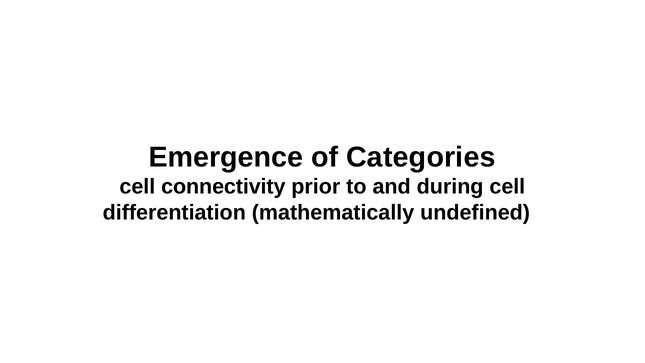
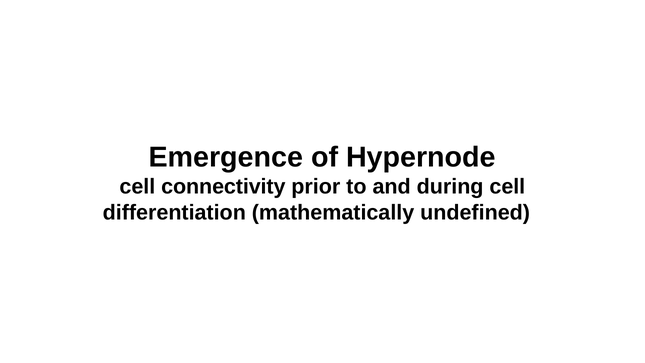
Categories: Categories -> Hypernode (421, 157)
